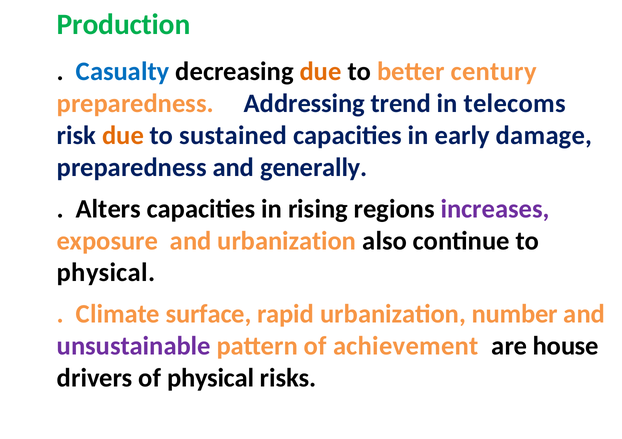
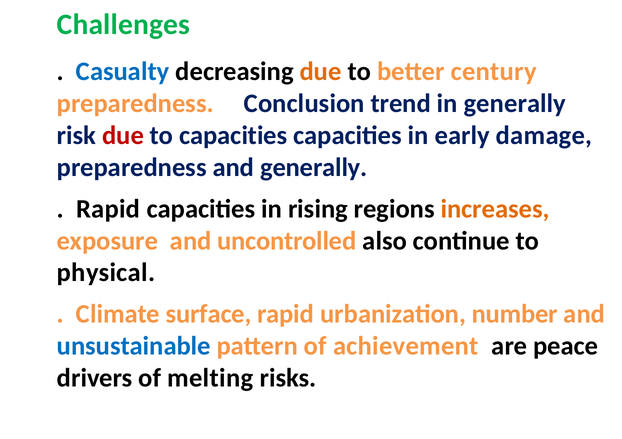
Production: Production -> Challenges (123, 24)
Addressing: Addressing -> Conclusion (304, 104)
in telecoms: telecoms -> generally (515, 104)
due colour: orange -> red (123, 136)
to sustained: sustained -> capacities (233, 136)
Alters: Alters -> Rapid (108, 209)
increases colour: purple -> orange (495, 209)
and urbanization: urbanization -> uncontrolled (287, 241)
unsustainable colour: purple -> blue (134, 347)
house: house -> peace (566, 347)
of physical: physical -> melting (210, 378)
